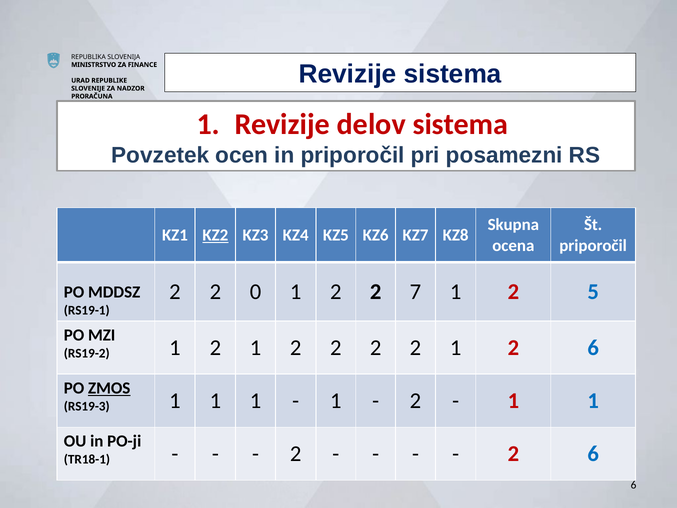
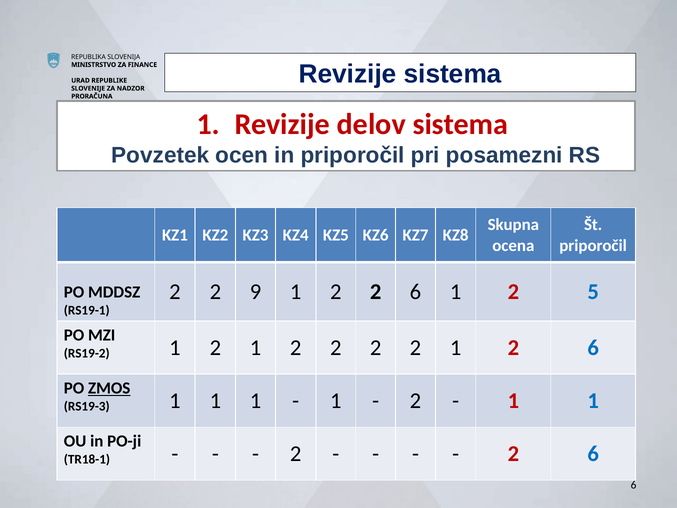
KZ2 underline: present -> none (215, 235)
0: 0 -> 9 (256, 292)
2 2 7: 7 -> 6 (415, 292)
